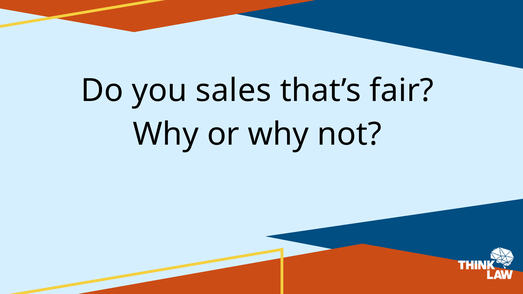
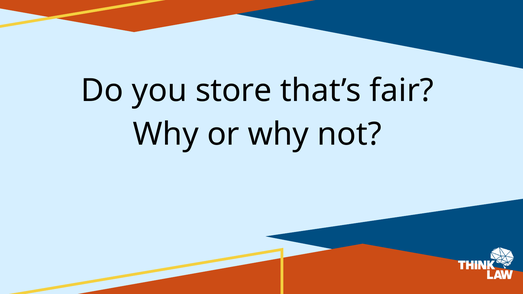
sales: sales -> store (234, 91)
